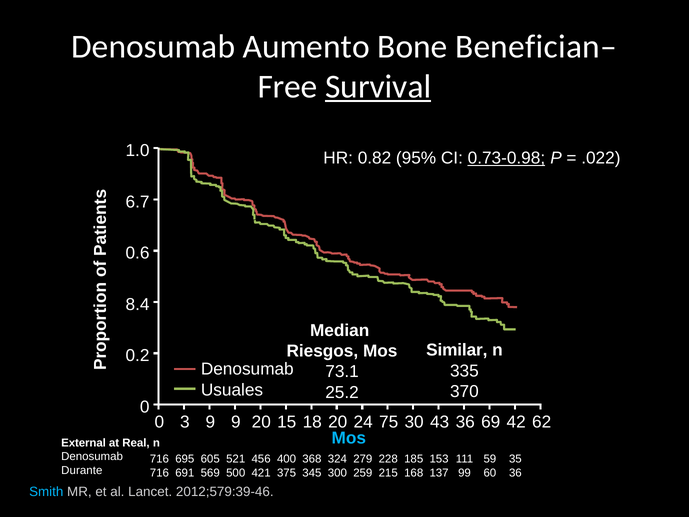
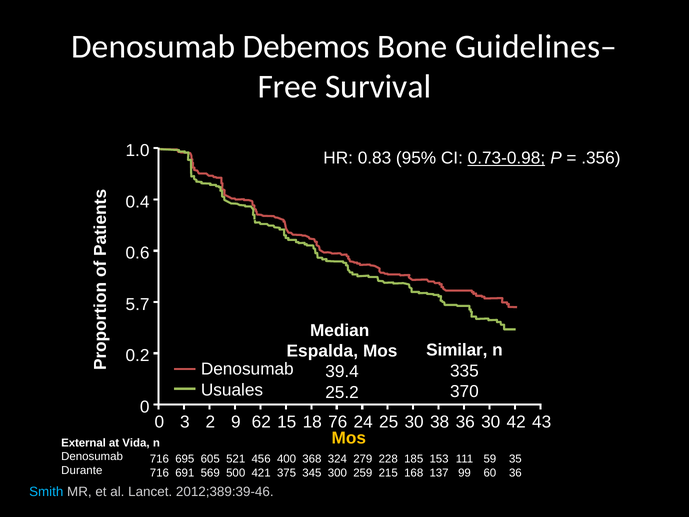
Aumento: Aumento -> Debemos (306, 47)
Benefician–: Benefician– -> Guidelines– (536, 47)
Survival underline: present -> none (378, 87)
0.82: 0.82 -> 0.83 (375, 158)
.022: .022 -> .356 (601, 158)
6.7: 6.7 -> 0.4 (138, 202)
8.4: 8.4 -> 5.7 (138, 304)
Riesgos: Riesgos -> Espalda (322, 351)
73.1: 73.1 -> 39.4 (342, 372)
3 9: 9 -> 2 (210, 422)
9 20: 20 -> 62 (261, 422)
18 20: 20 -> 76 (338, 422)
75: 75 -> 25 (389, 422)
43: 43 -> 38 (440, 422)
36 69: 69 -> 30 (491, 422)
62: 62 -> 43 (542, 422)
Mos colour: light blue -> yellow (349, 438)
Real: Real -> Vida (136, 443)
2012;579:39-46: 2012;579:39-46 -> 2012;389:39-46 (225, 492)
